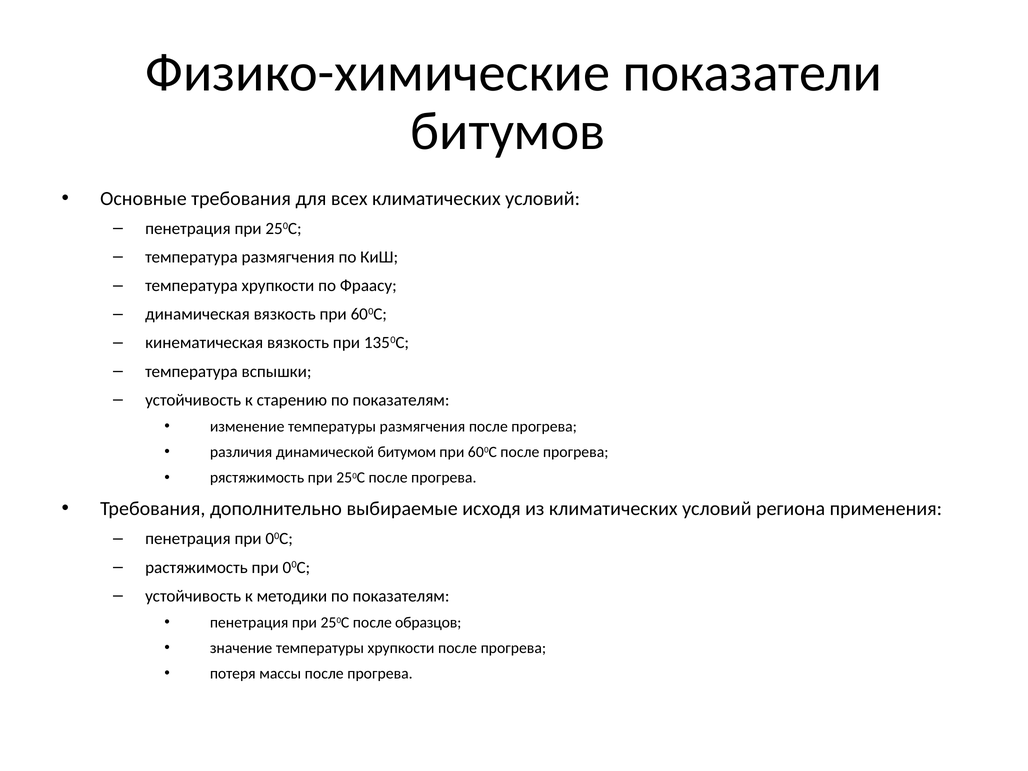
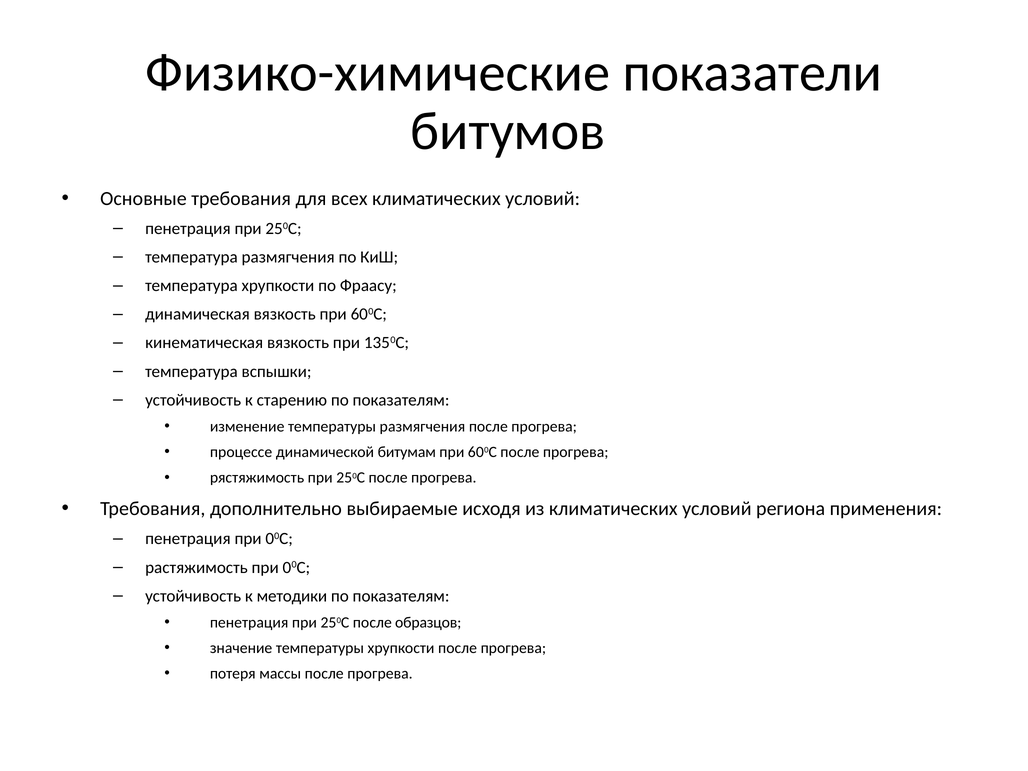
различия: различия -> процессе (241, 452)
битумом: битумом -> битумам (407, 452)
